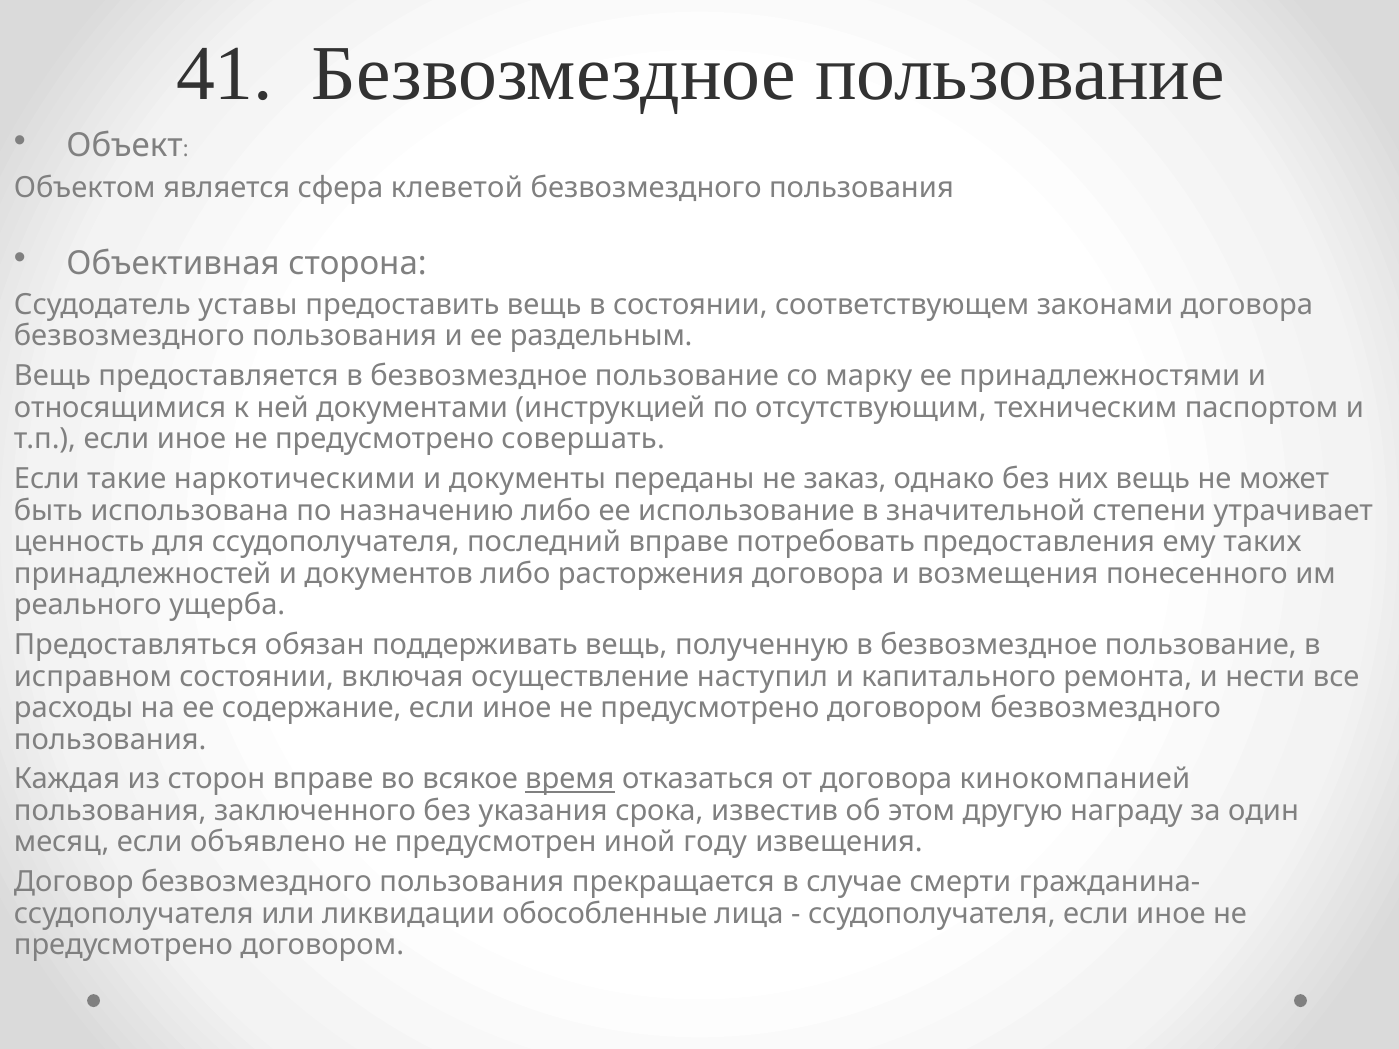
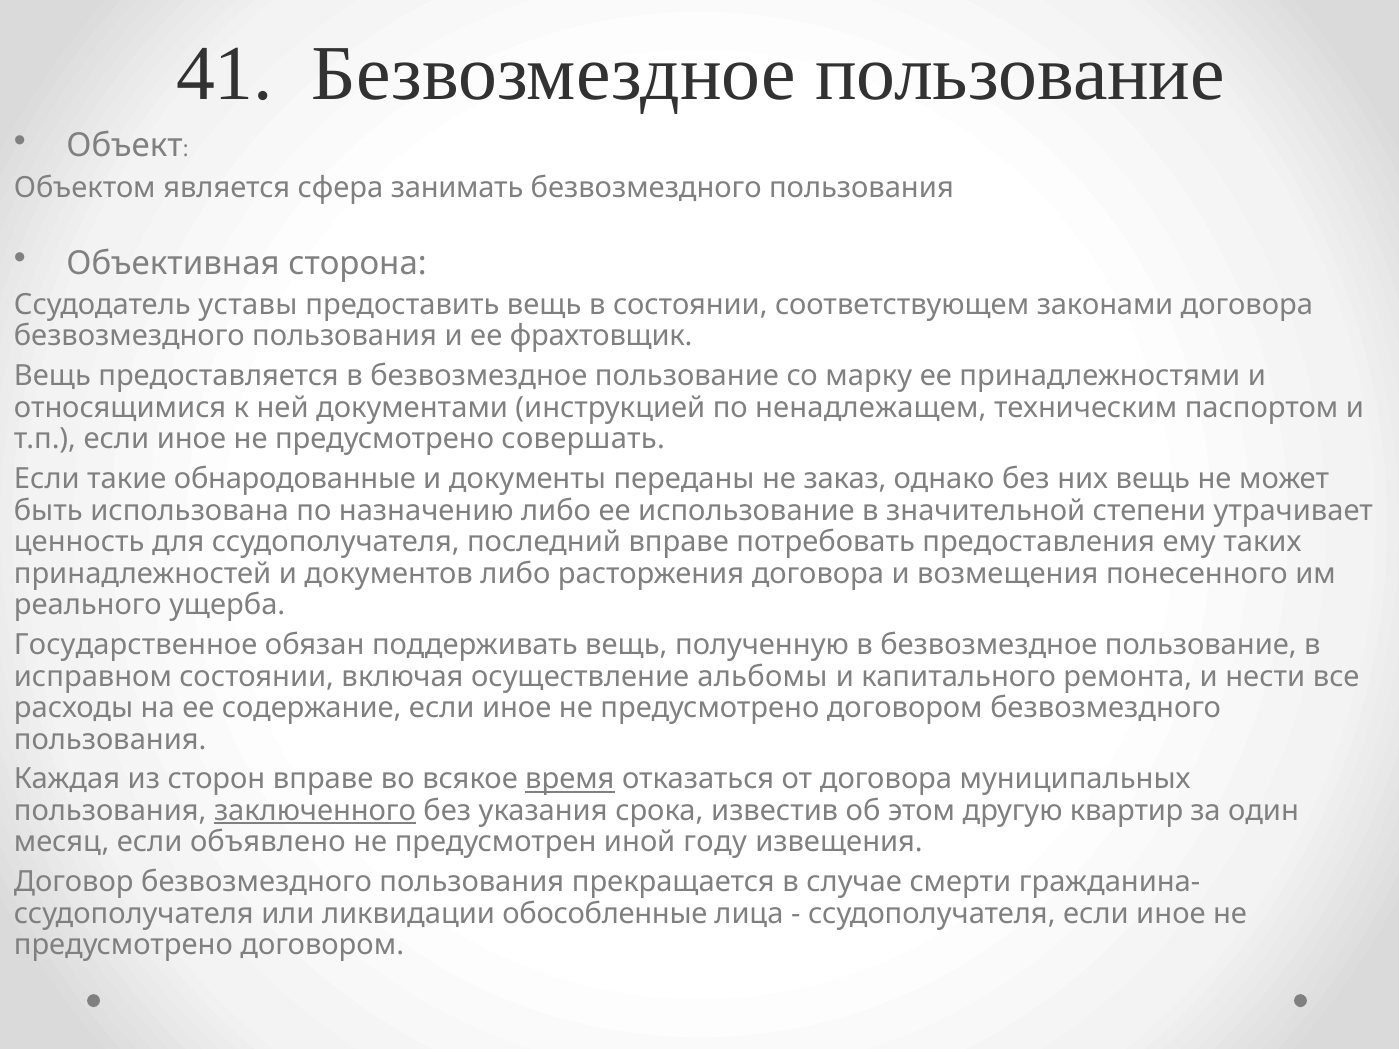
клеветой: клеветой -> занимать (457, 188)
раздельным: раздельным -> фрахтовщик (601, 336)
отсутствующим: отсутствующим -> ненадлежащем (871, 408)
наркотическими: наркотическими -> обнародованные (295, 479)
Предоставляться: Предоставляться -> Государственное (136, 645)
наступил: наступил -> альбомы (762, 677)
кинокомпанией: кинокомпанией -> муниципальных (1075, 779)
заключенного underline: none -> present (315, 811)
награду: награду -> квартир (1127, 811)
